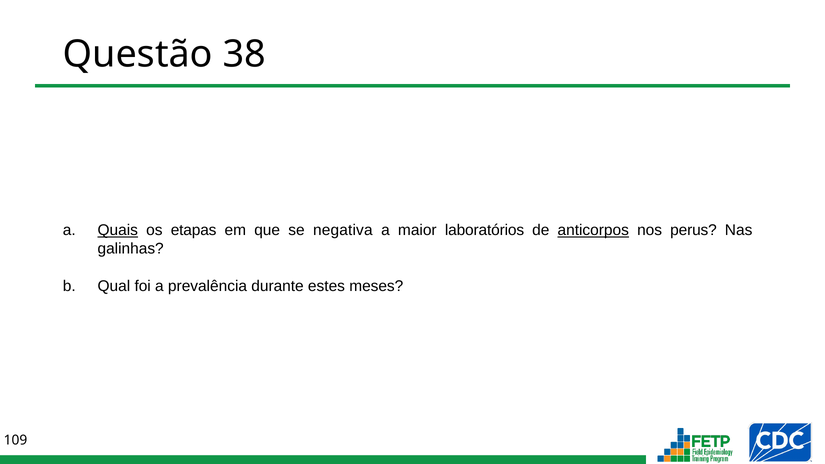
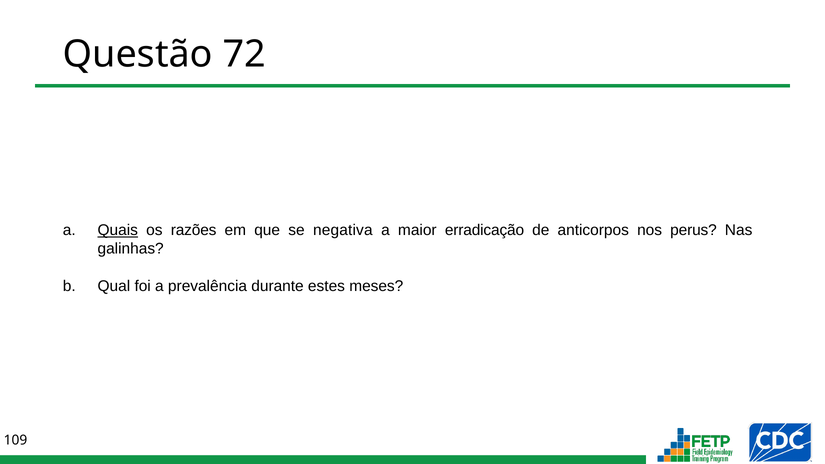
38: 38 -> 72 (244, 54)
etapas: etapas -> razões (194, 230)
laboratórios: laboratórios -> erradicação (485, 230)
anticorpos underline: present -> none (593, 230)
